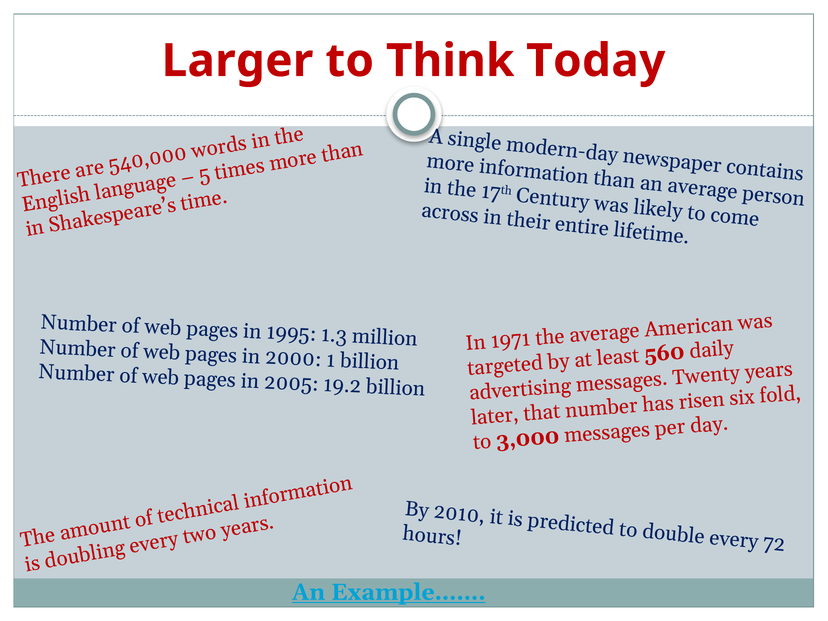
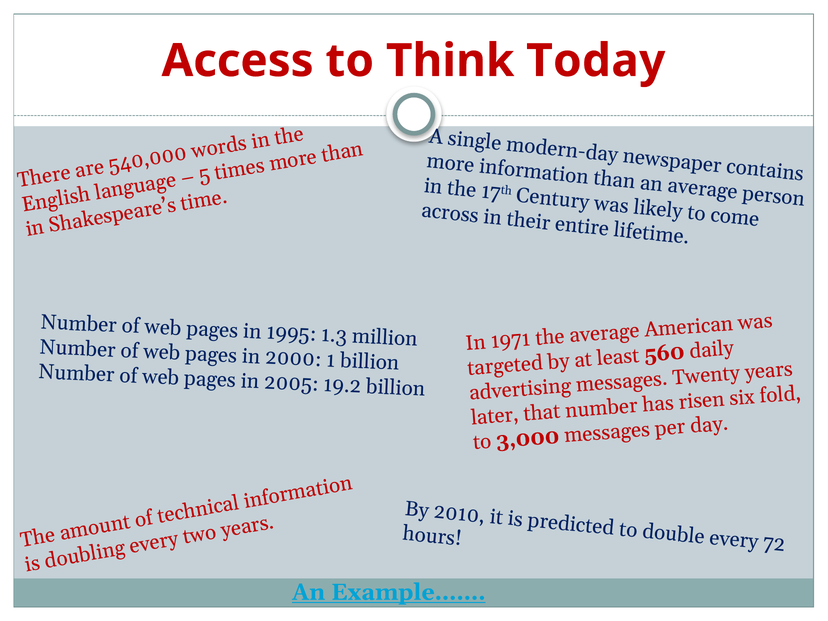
Larger: Larger -> Access (238, 61)
